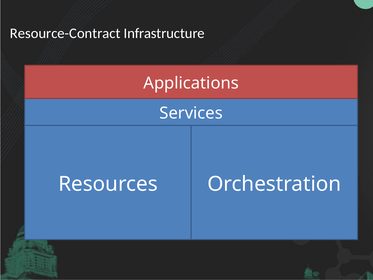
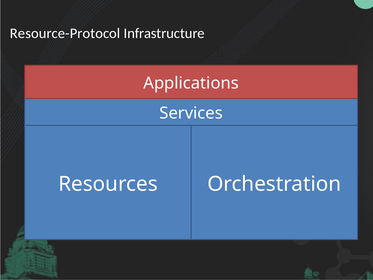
Resource-Contract: Resource-Contract -> Resource-Protocol (65, 33)
